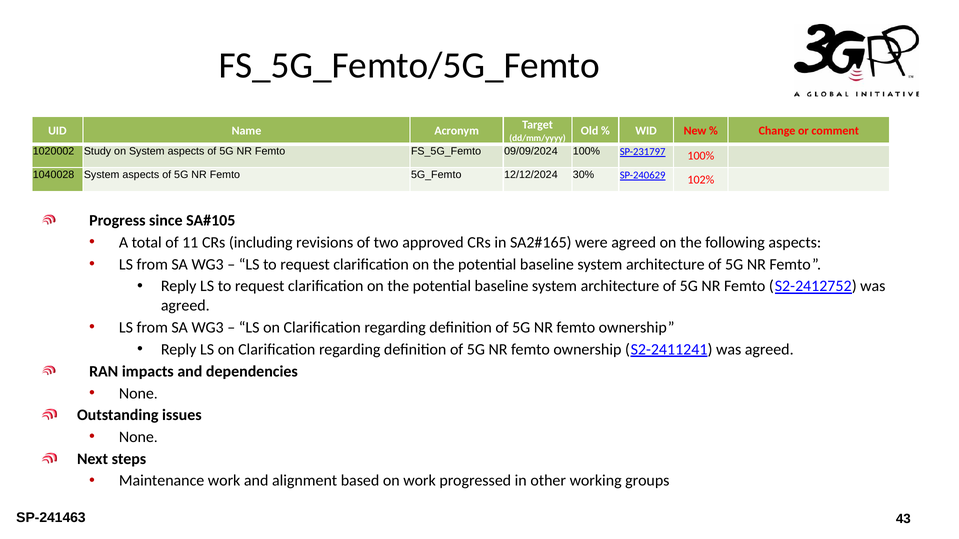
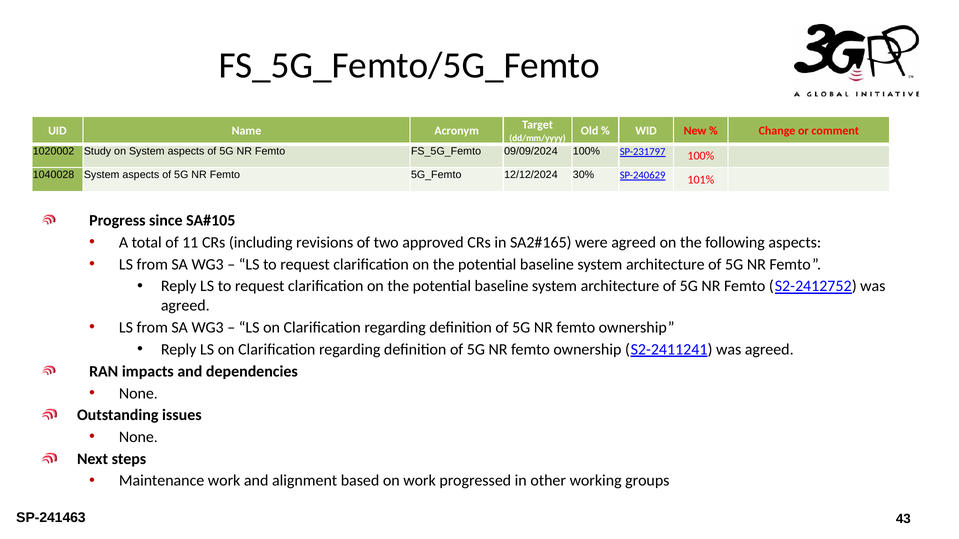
102%: 102% -> 101% (701, 180)
